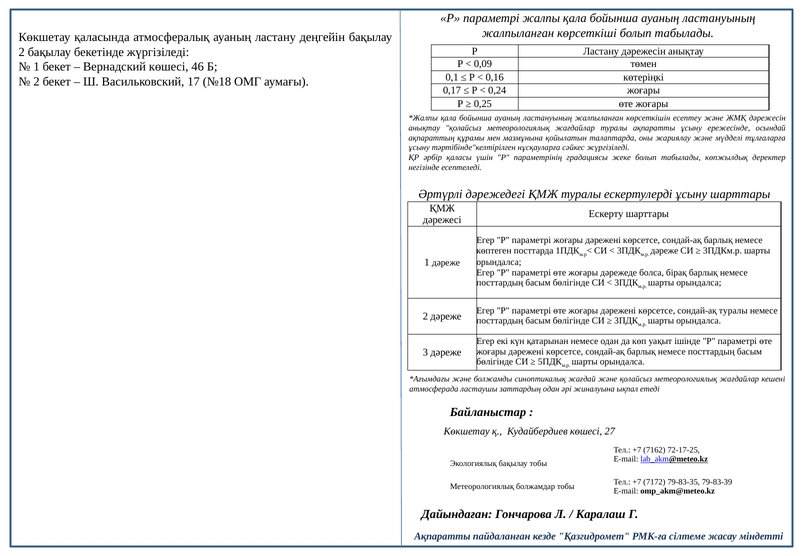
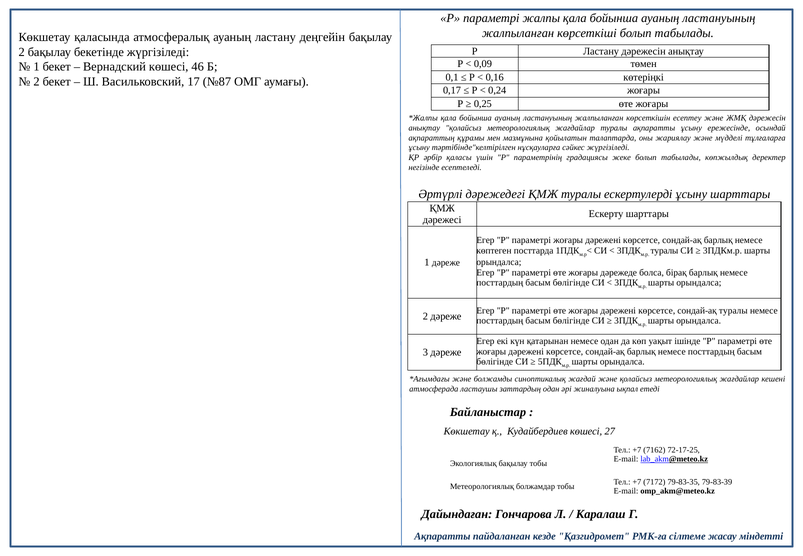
№18: №18 -> №87 (217, 82)
дәреже: дәреже -> туралы (664, 251)
